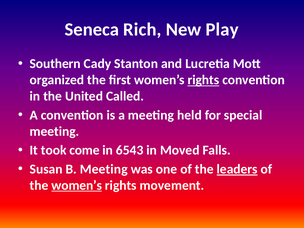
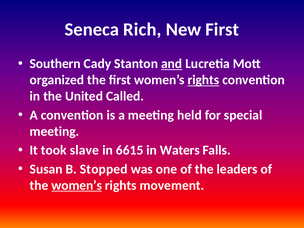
New Play: Play -> First (222, 29)
and underline: none -> present (172, 64)
come: come -> slave (84, 150)
6543: 6543 -> 6615 (130, 150)
Moved: Moved -> Waters (180, 150)
B Meeting: Meeting -> Stopped (104, 169)
leaders underline: present -> none (237, 169)
